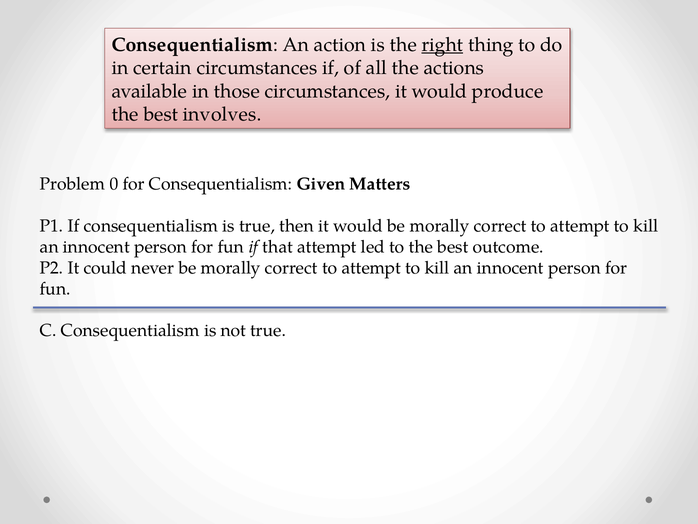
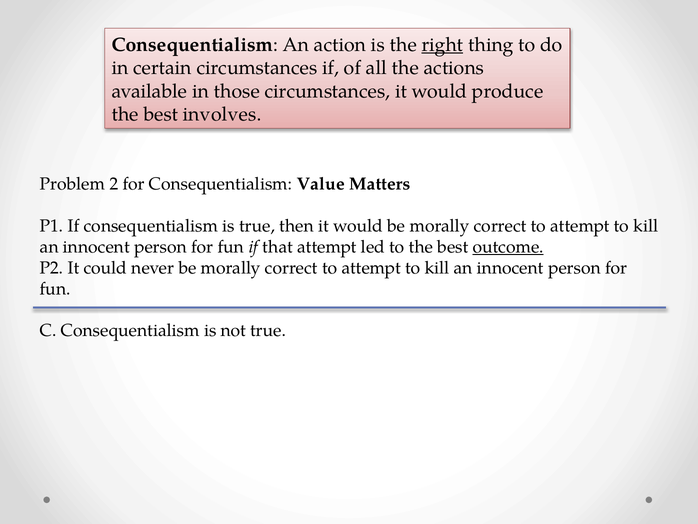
0: 0 -> 2 (114, 184)
Given: Given -> Value (321, 184)
outcome underline: none -> present (508, 247)
